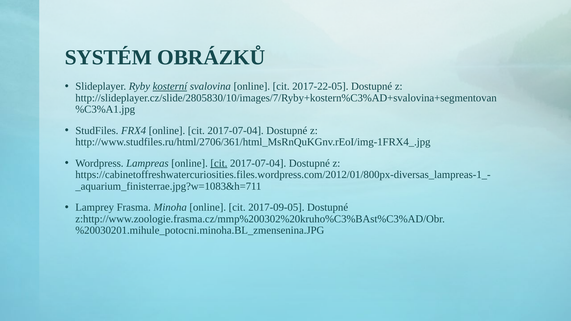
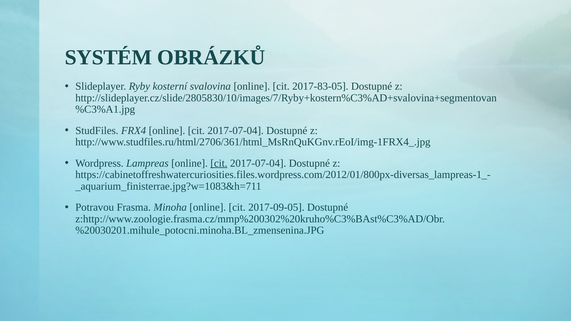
kosterní underline: present -> none (170, 86)
2017-22-05: 2017-22-05 -> 2017-83-05 (320, 86)
Lamprey: Lamprey -> Potravou (95, 207)
